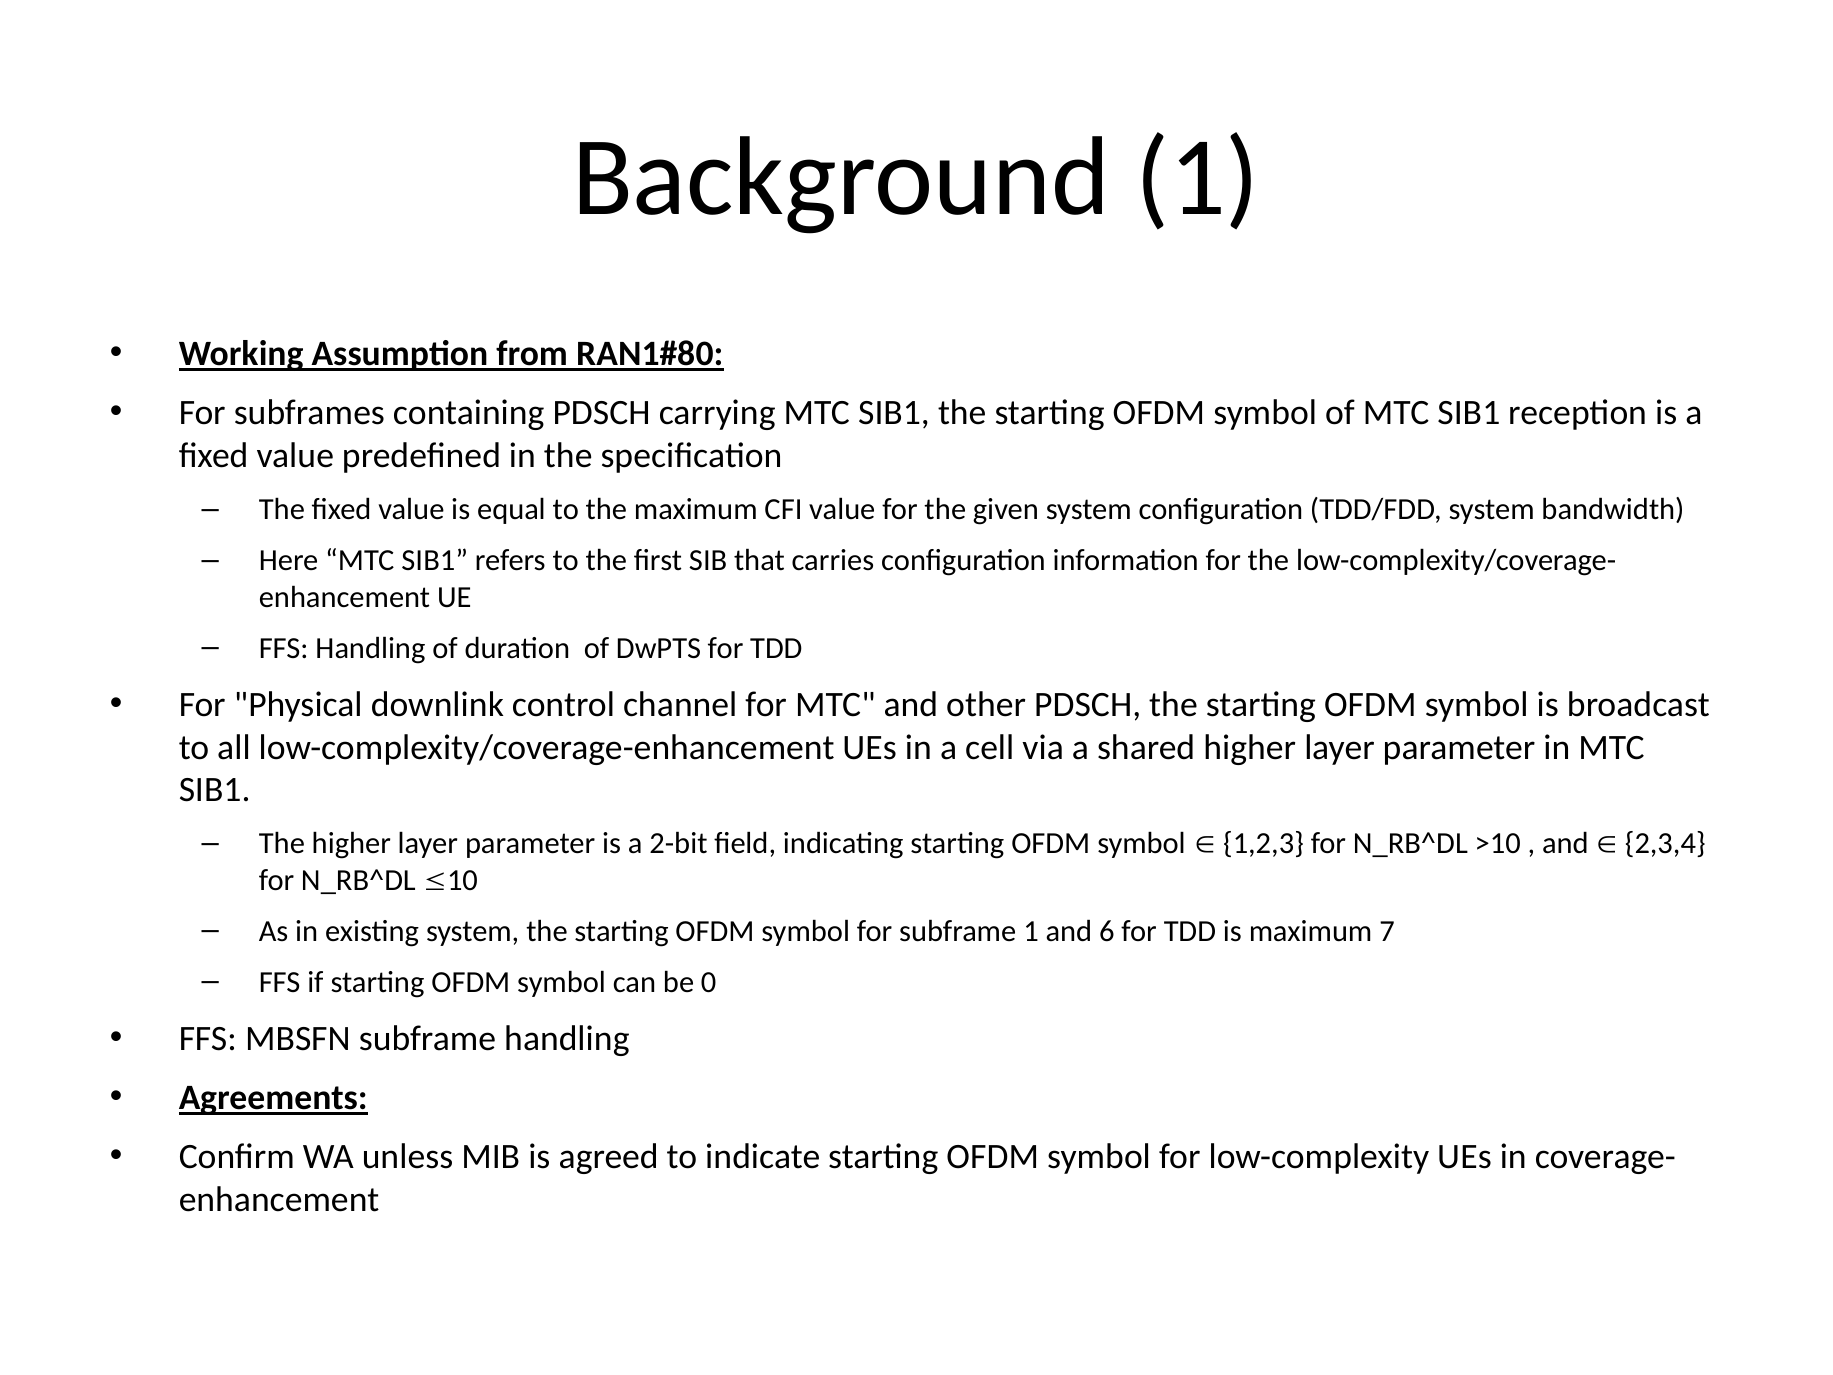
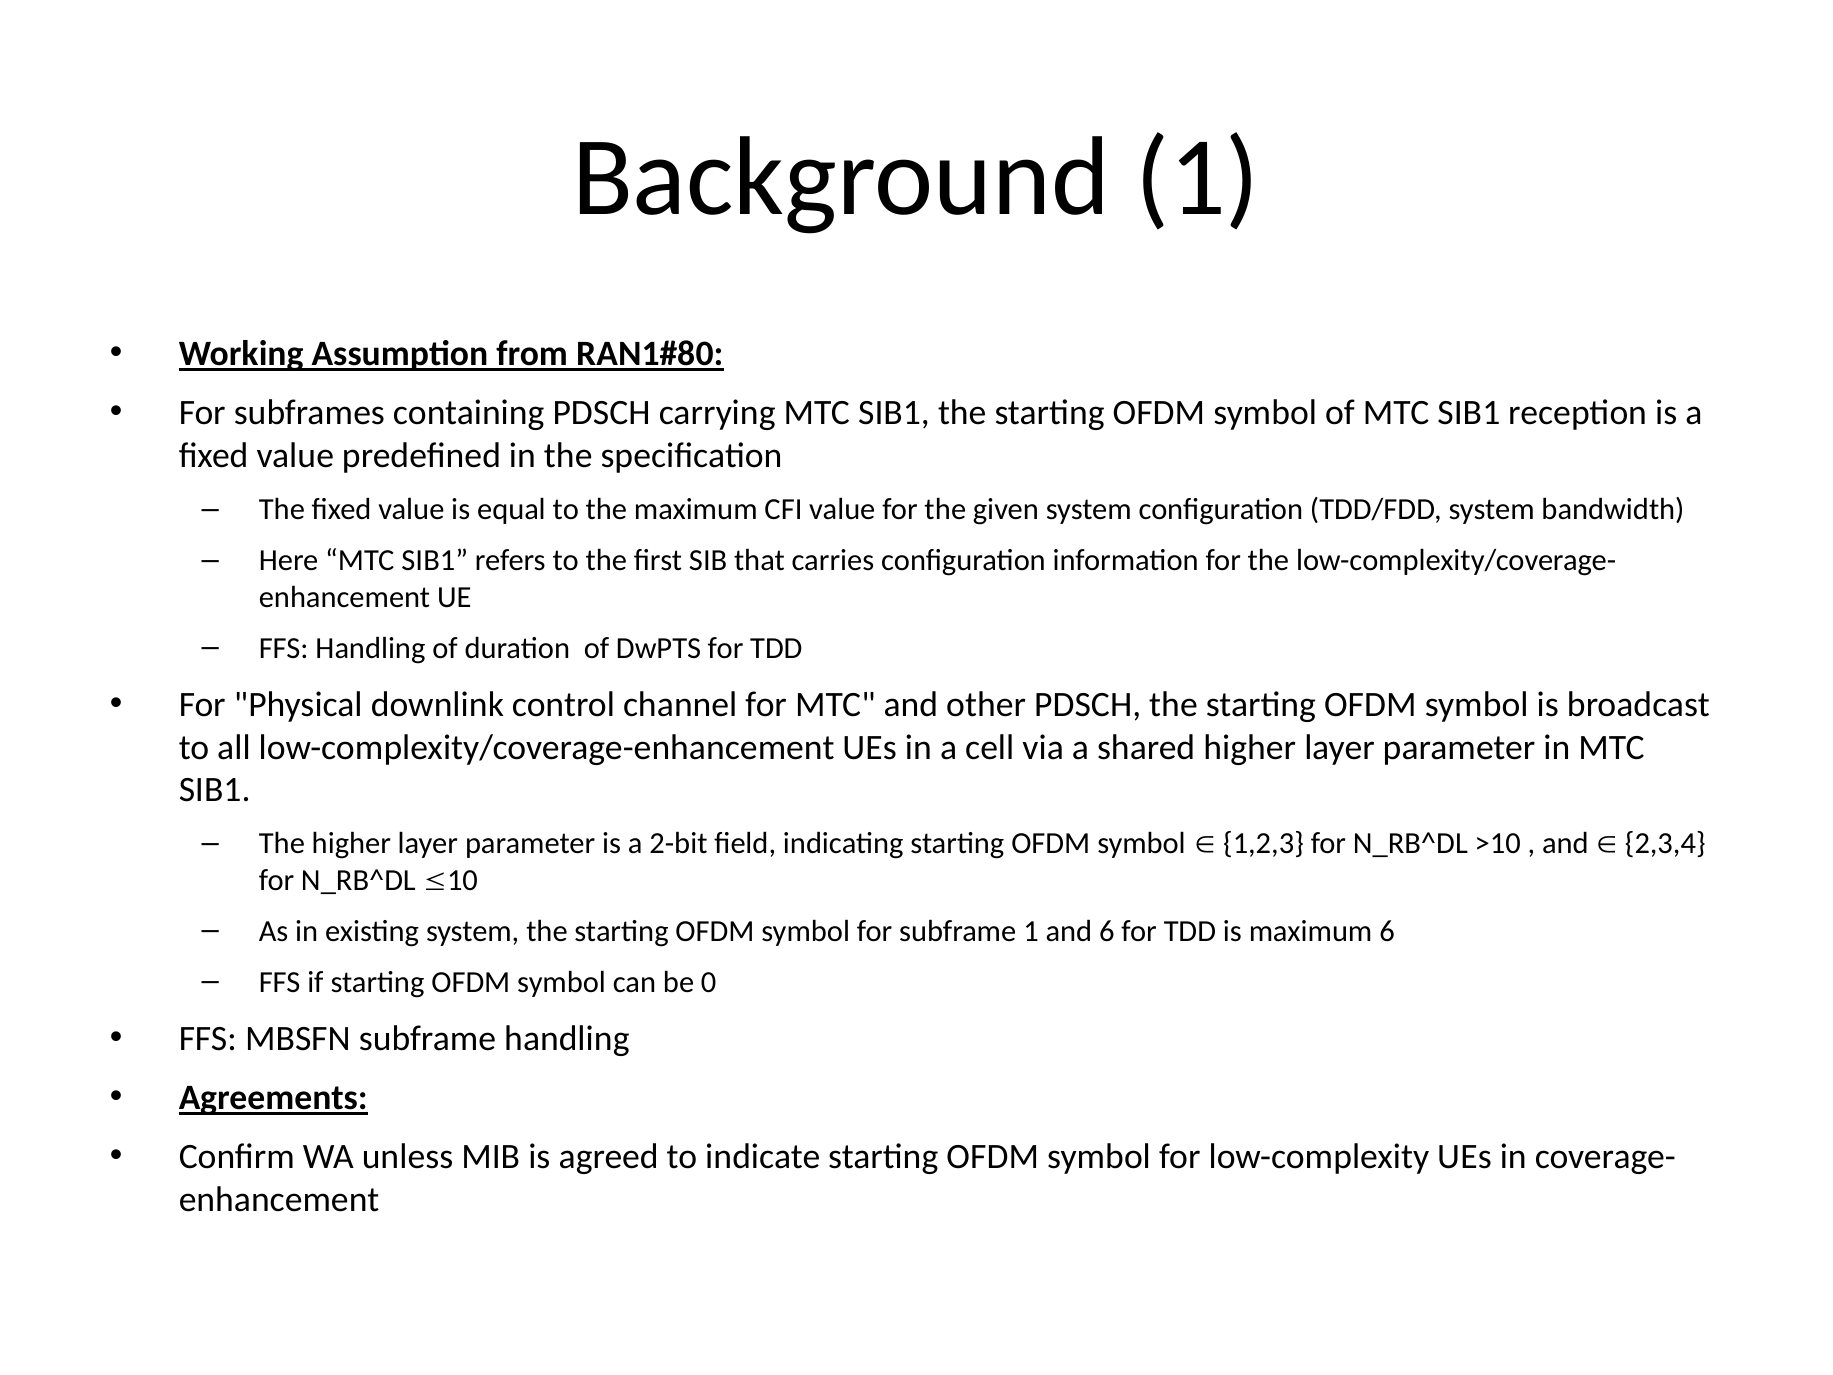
maximum 7: 7 -> 6 (1387, 931)
